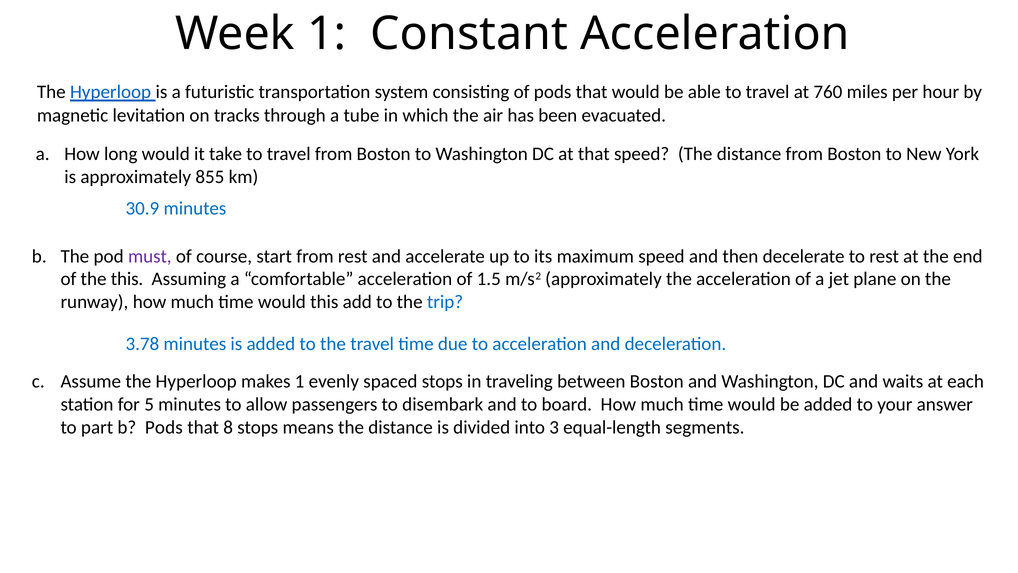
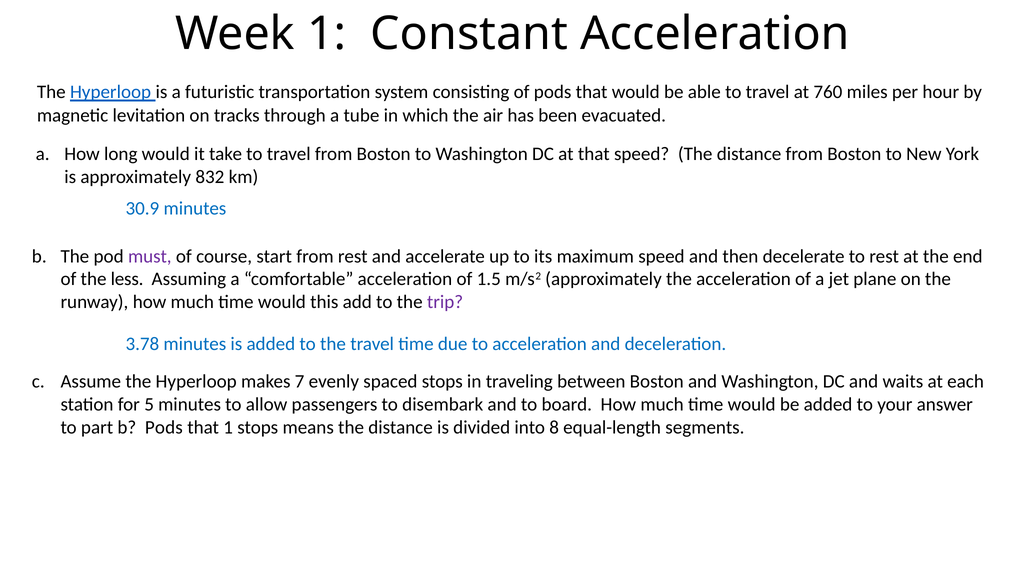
855: 855 -> 832 (210, 177)
the this: this -> less (127, 279)
trip colour: blue -> purple (445, 302)
makes 1: 1 -> 7 (300, 381)
that 8: 8 -> 1 (228, 427)
3: 3 -> 8 (554, 427)
